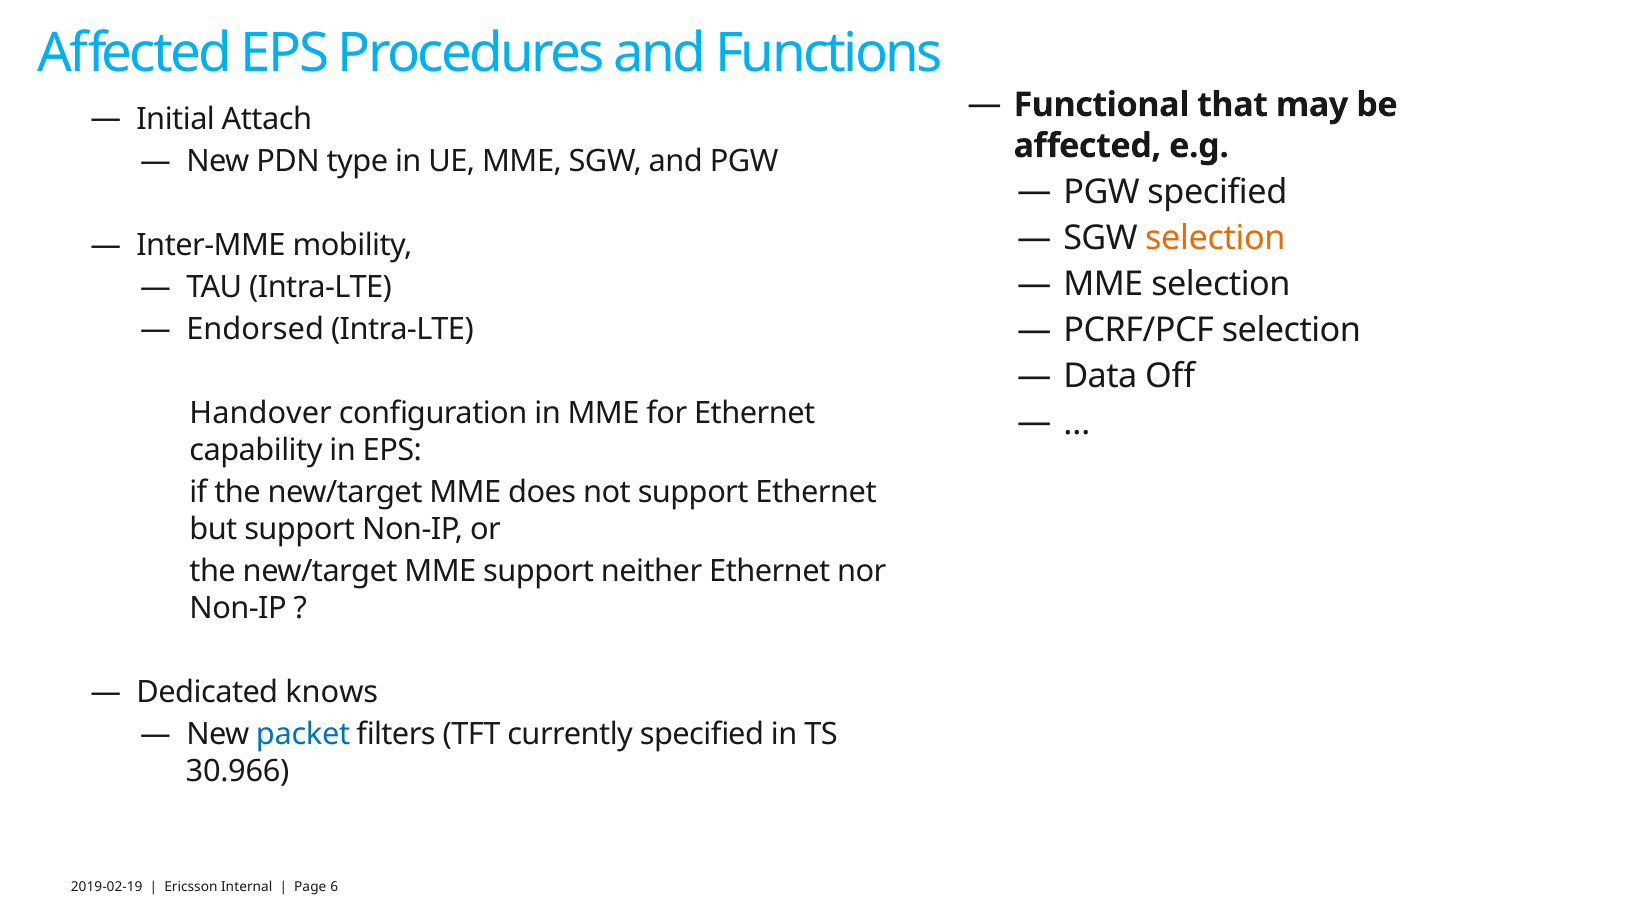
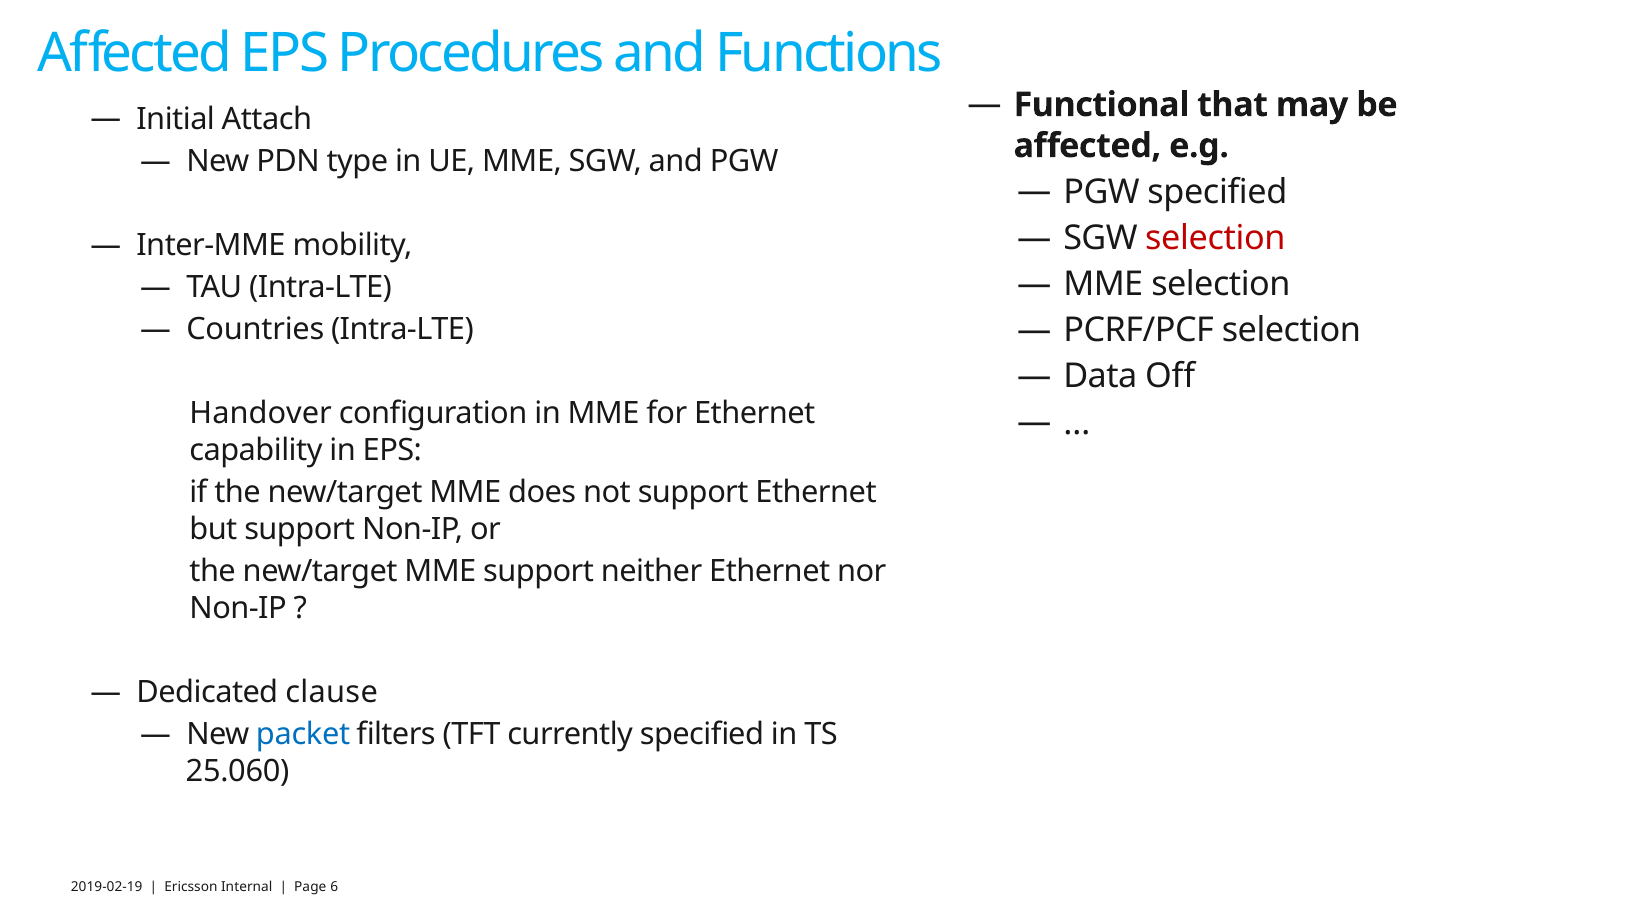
selection colour: orange -> red (1215, 238)
Endorsed: Endorsed -> Countries (255, 330)
knows: knows -> clause (332, 693)
30.966: 30.966 -> 25.060 (238, 772)
